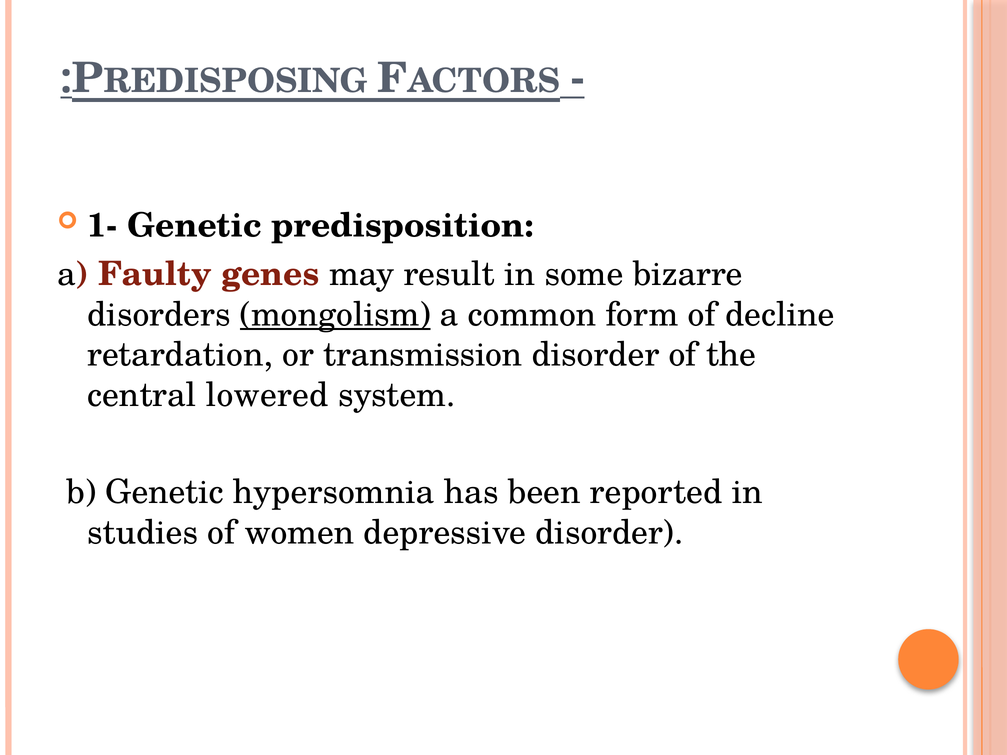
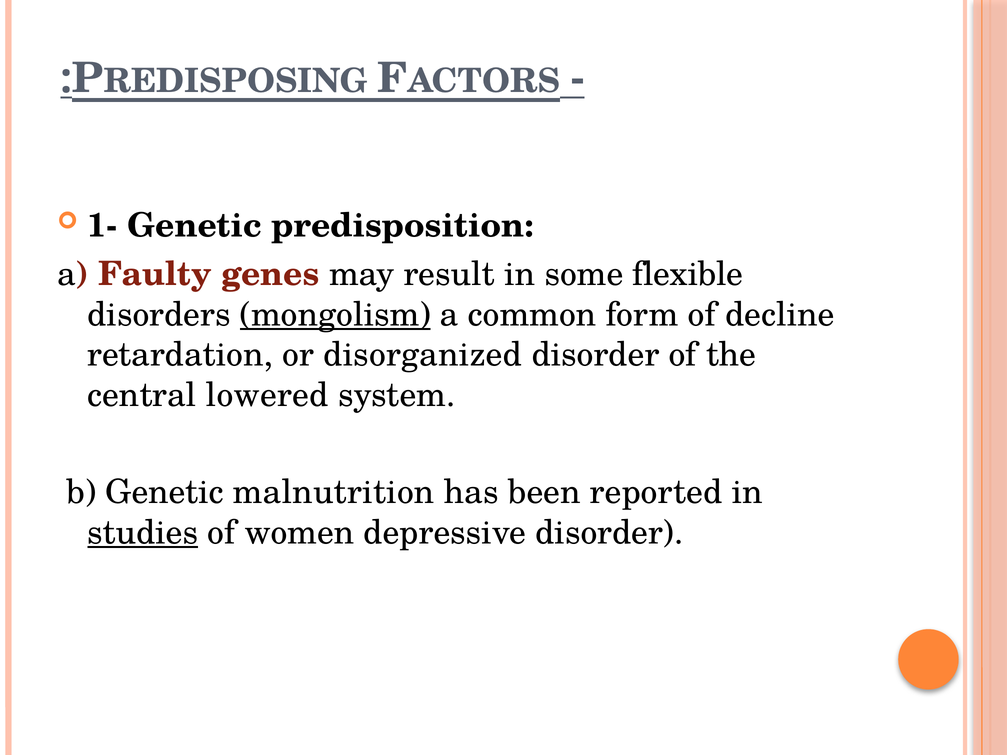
bizarre: bizarre -> flexible (688, 274)
transmission: transmission -> disorganized (423, 355)
hypersomnia: hypersomnia -> malnutrition (334, 492)
studies underline: none -> present (143, 533)
